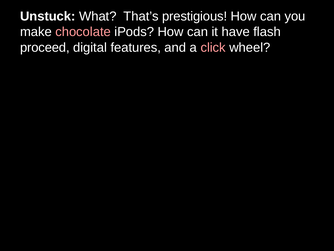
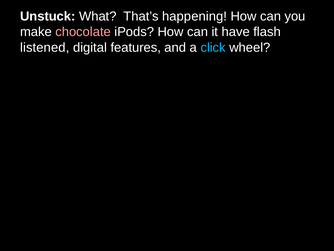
prestigious: prestigious -> happening (195, 16)
proceed: proceed -> listened (45, 47)
click colour: pink -> light blue (213, 47)
